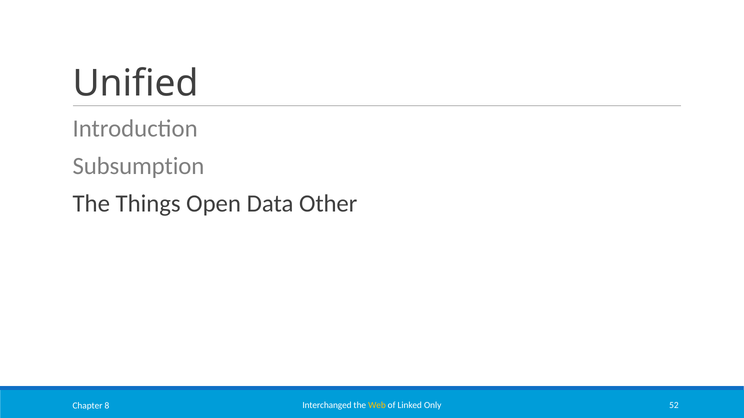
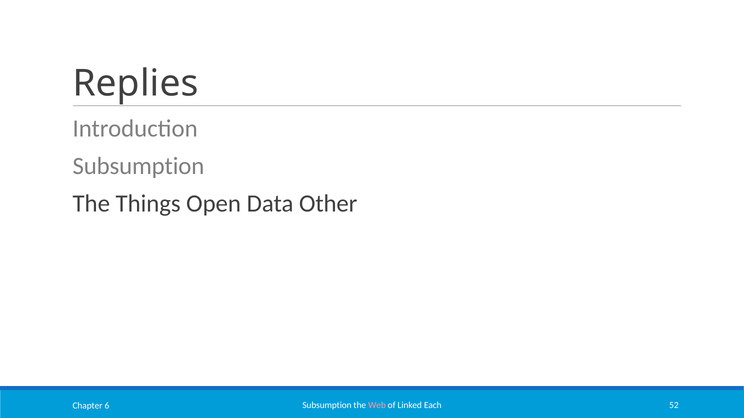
Unified: Unified -> Replies (136, 83)
Interchanged: Interchanged -> Subsumption (327, 406)
Web colour: yellow -> pink (377, 406)
Only: Only -> Each (433, 406)
8: 8 -> 6 (107, 406)
